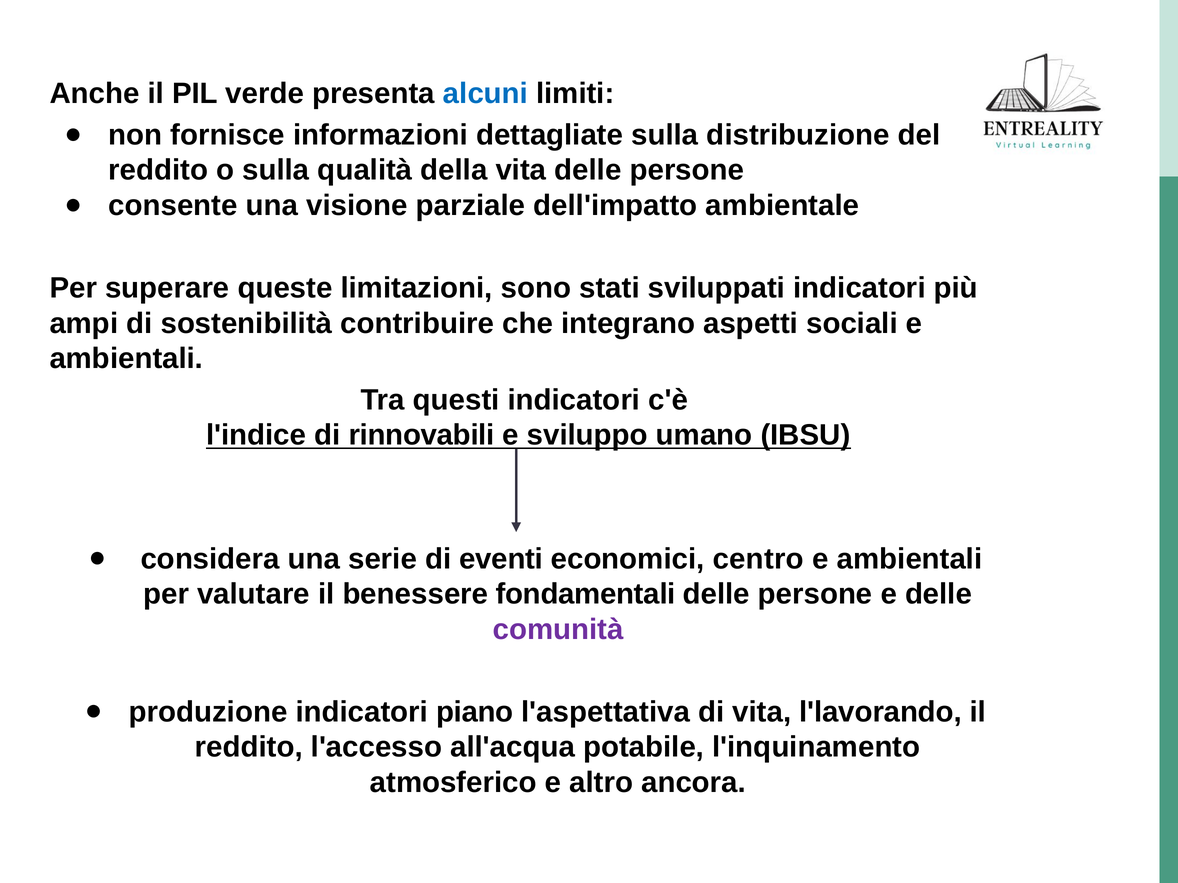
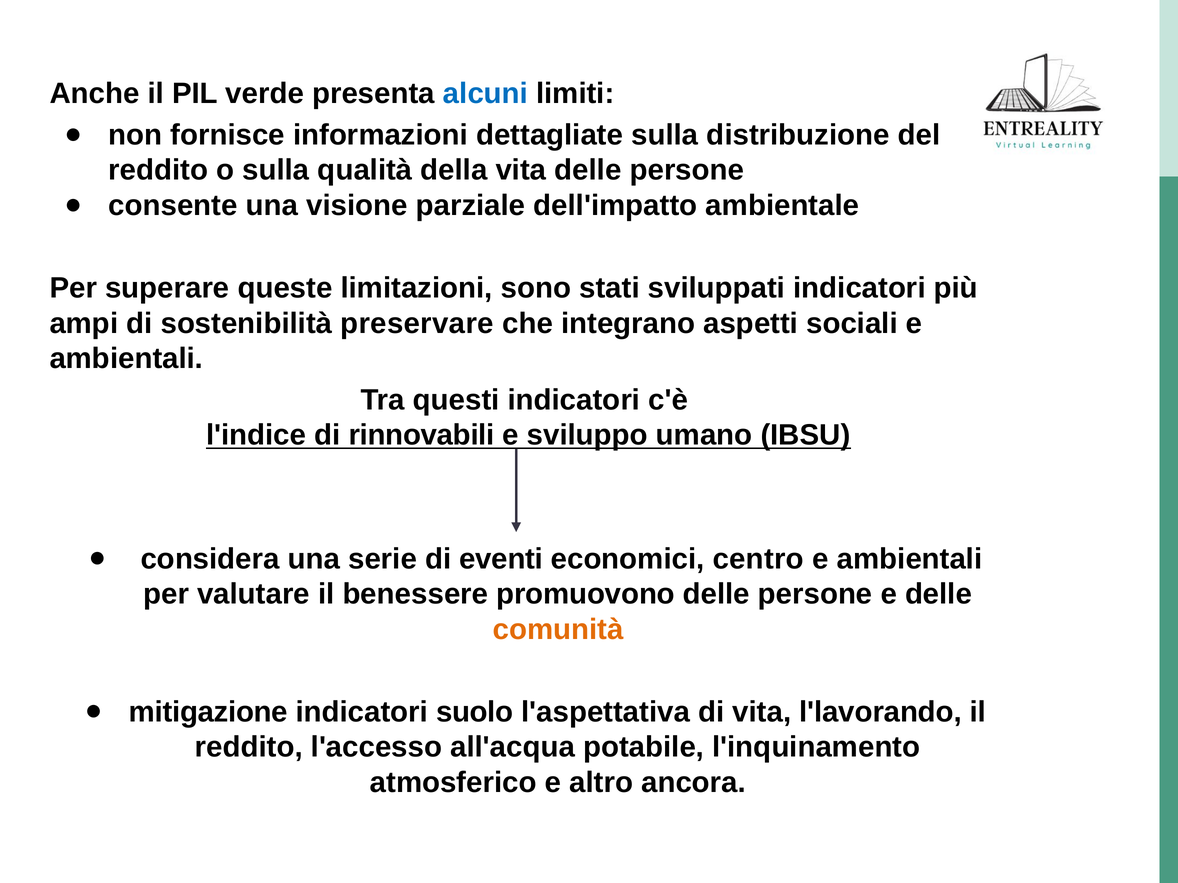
contribuire: contribuire -> preservare (417, 324)
fondamentali: fondamentali -> promuovono (586, 594)
comunità colour: purple -> orange (558, 630)
produzione: produzione -> mitigazione (208, 712)
piano: piano -> suolo (475, 712)
